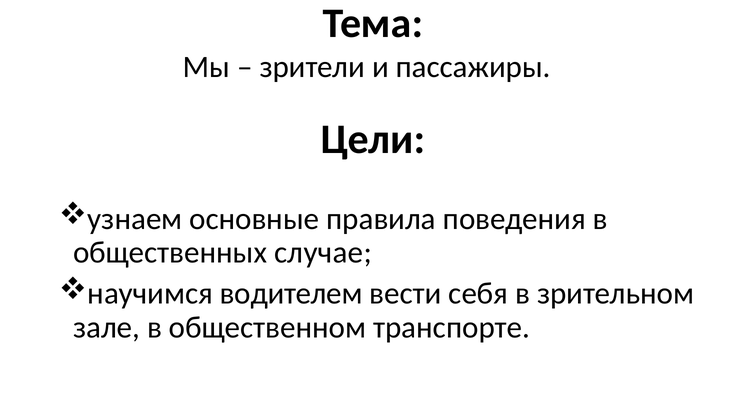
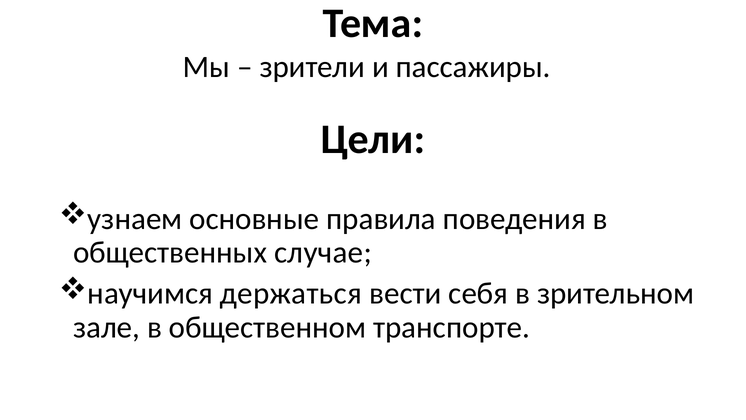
водителем: водителем -> держаться (291, 293)
